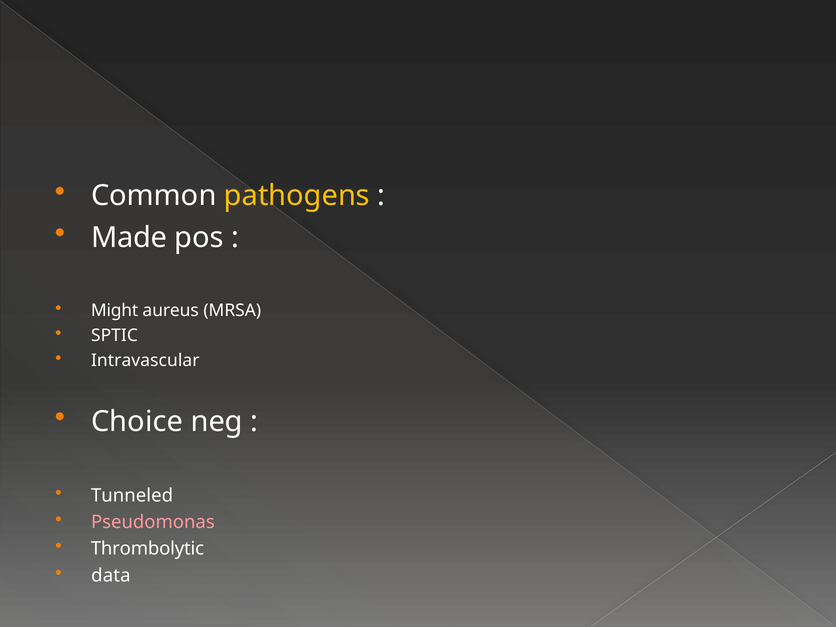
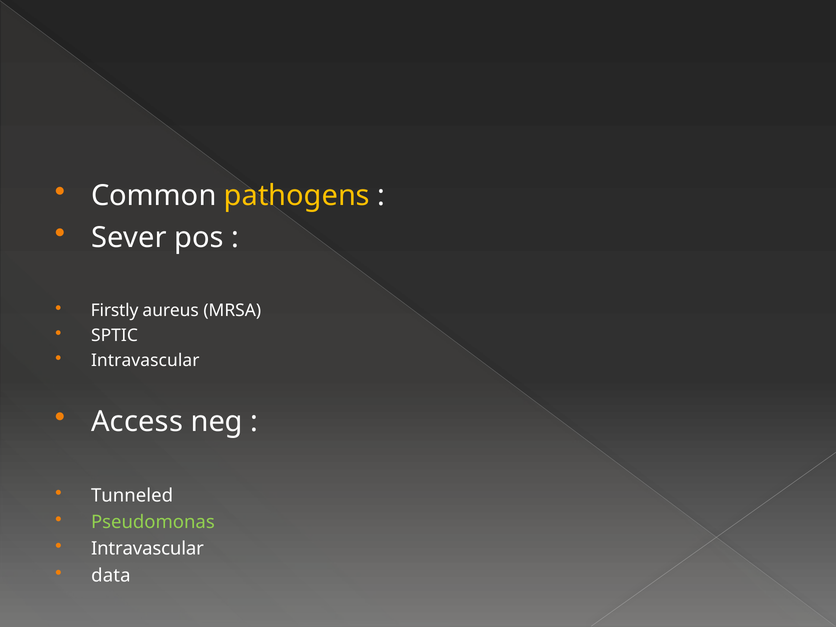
Made: Made -> Sever (129, 238)
Might: Might -> Firstly (115, 311)
Choice: Choice -> Access (137, 421)
Pseudomonas colour: pink -> light green (153, 522)
Thrombolytic: Thrombolytic -> Intravascular (147, 549)
